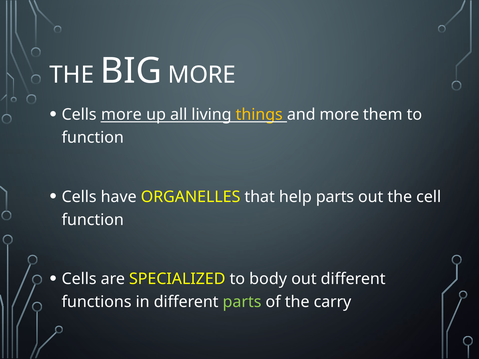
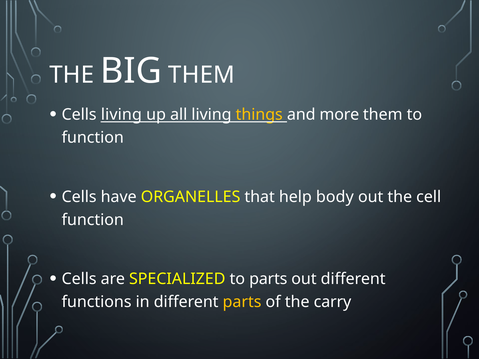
BIG MORE: MORE -> THEM (202, 75)
Cells more: more -> living (121, 115)
help parts: parts -> body (335, 197)
to body: body -> parts (268, 279)
parts colour: light green -> yellow (242, 302)
